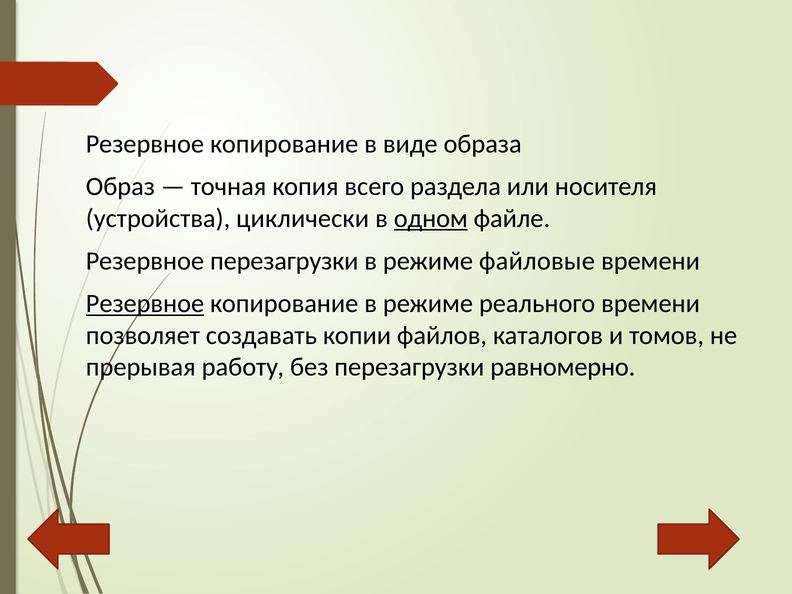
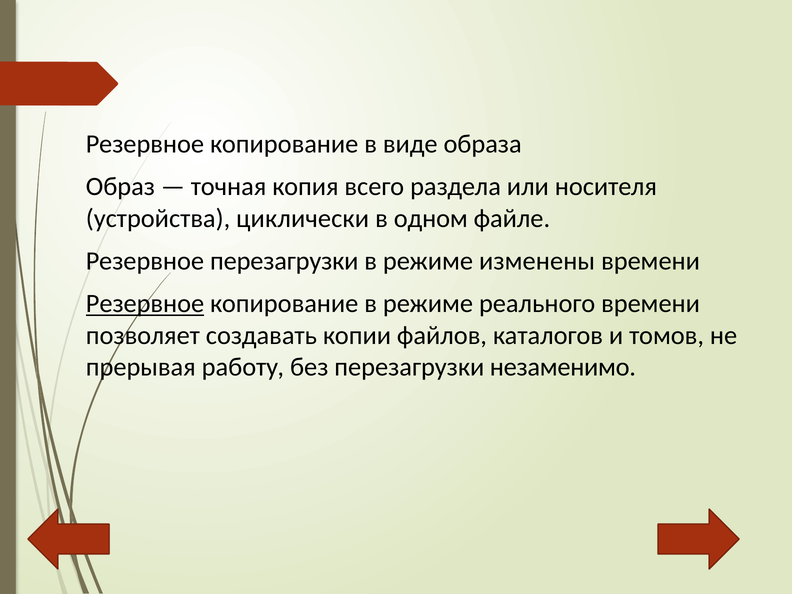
одном underline: present -> none (431, 218)
файловые: файловые -> изменены (537, 261)
равномерно: равномерно -> незаменимо (563, 367)
